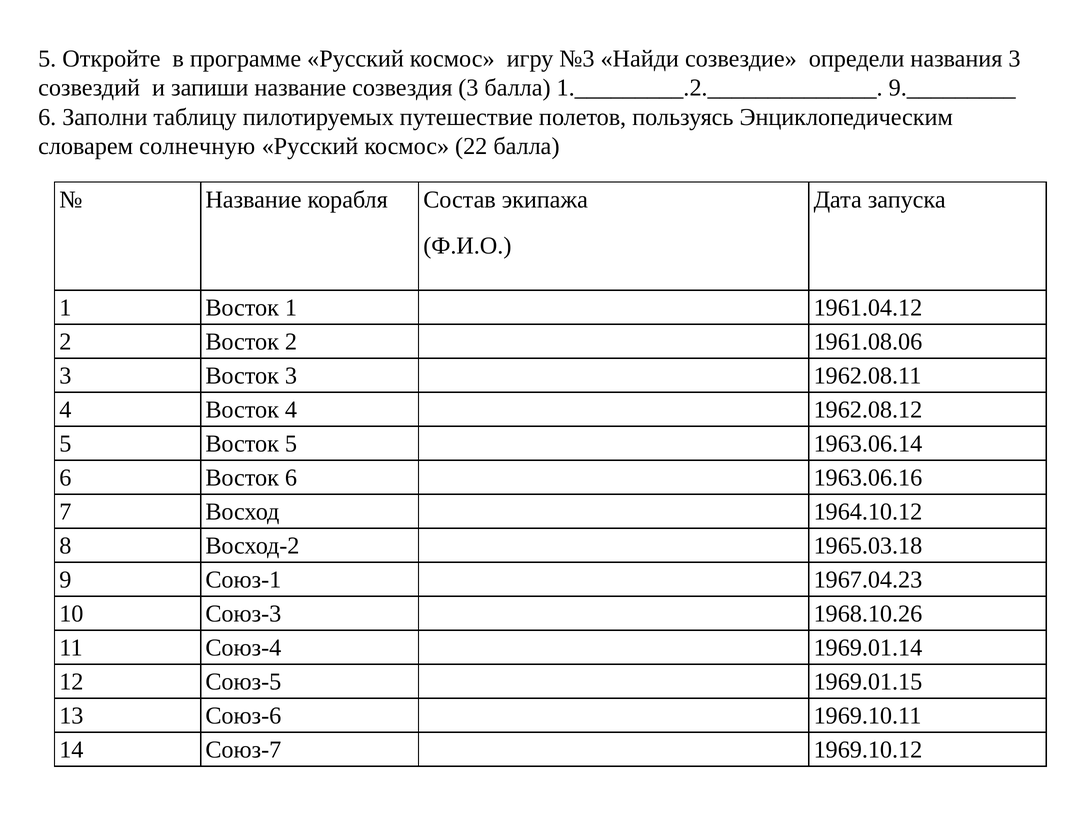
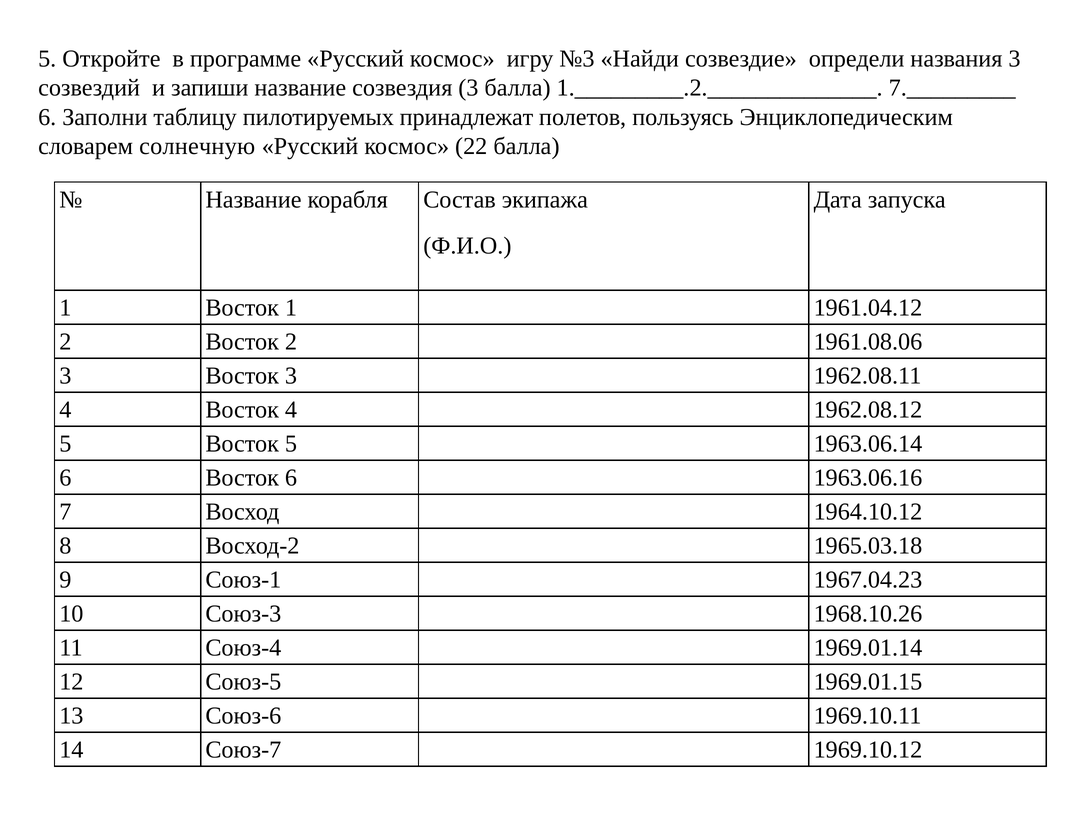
9._________: 9._________ -> 7._________ (952, 88)
путешествие: путешествие -> принадлежат (466, 117)
